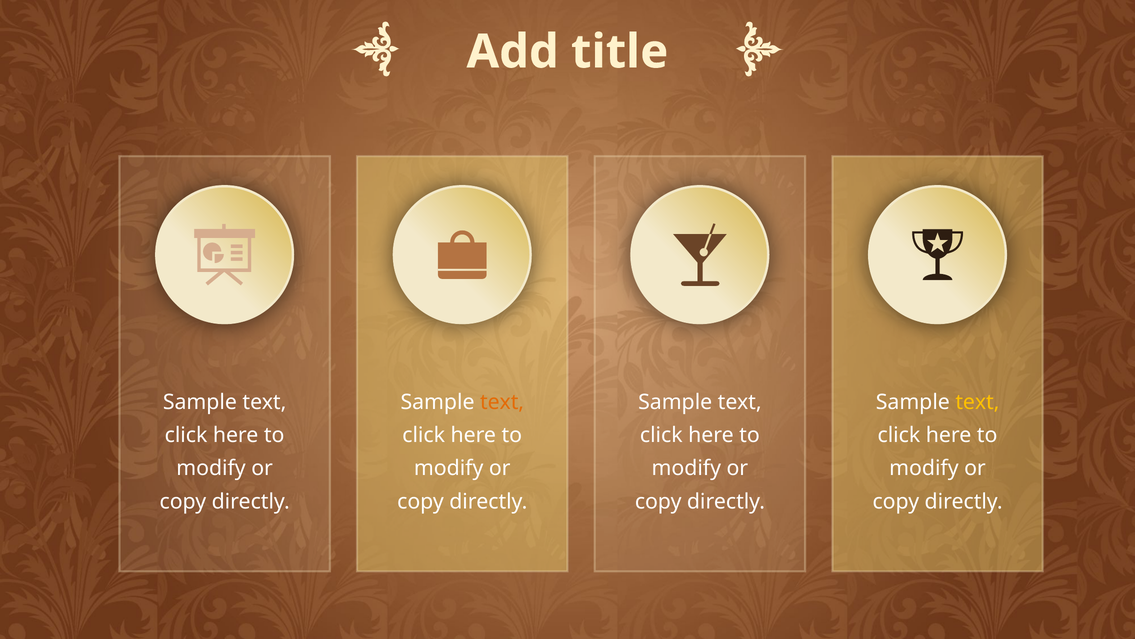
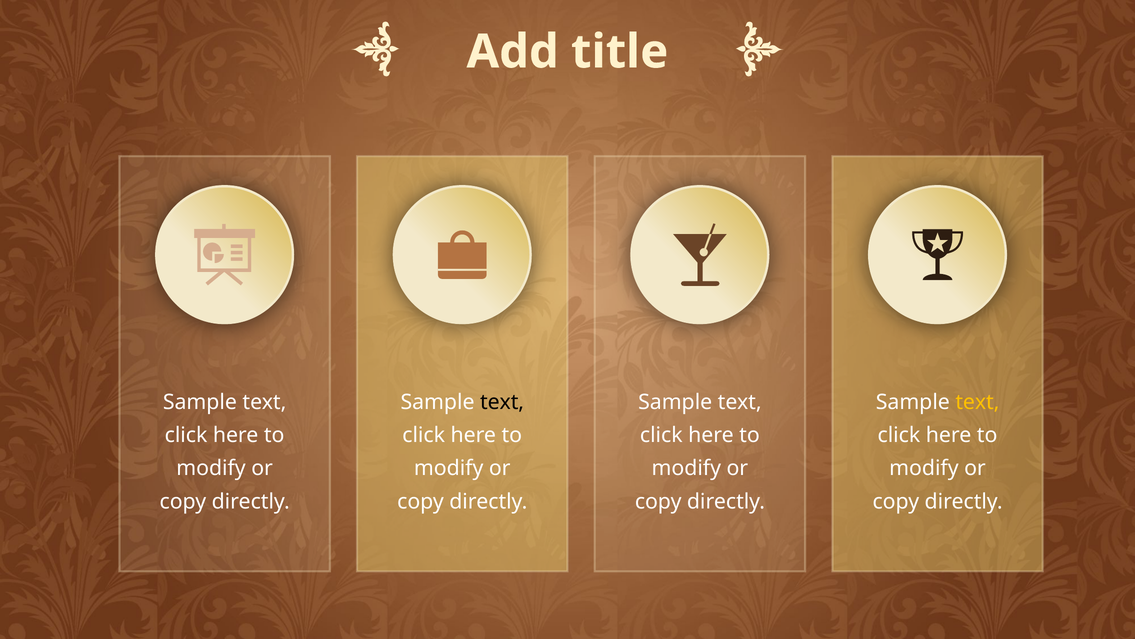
text colour: orange -> black (502, 402)
